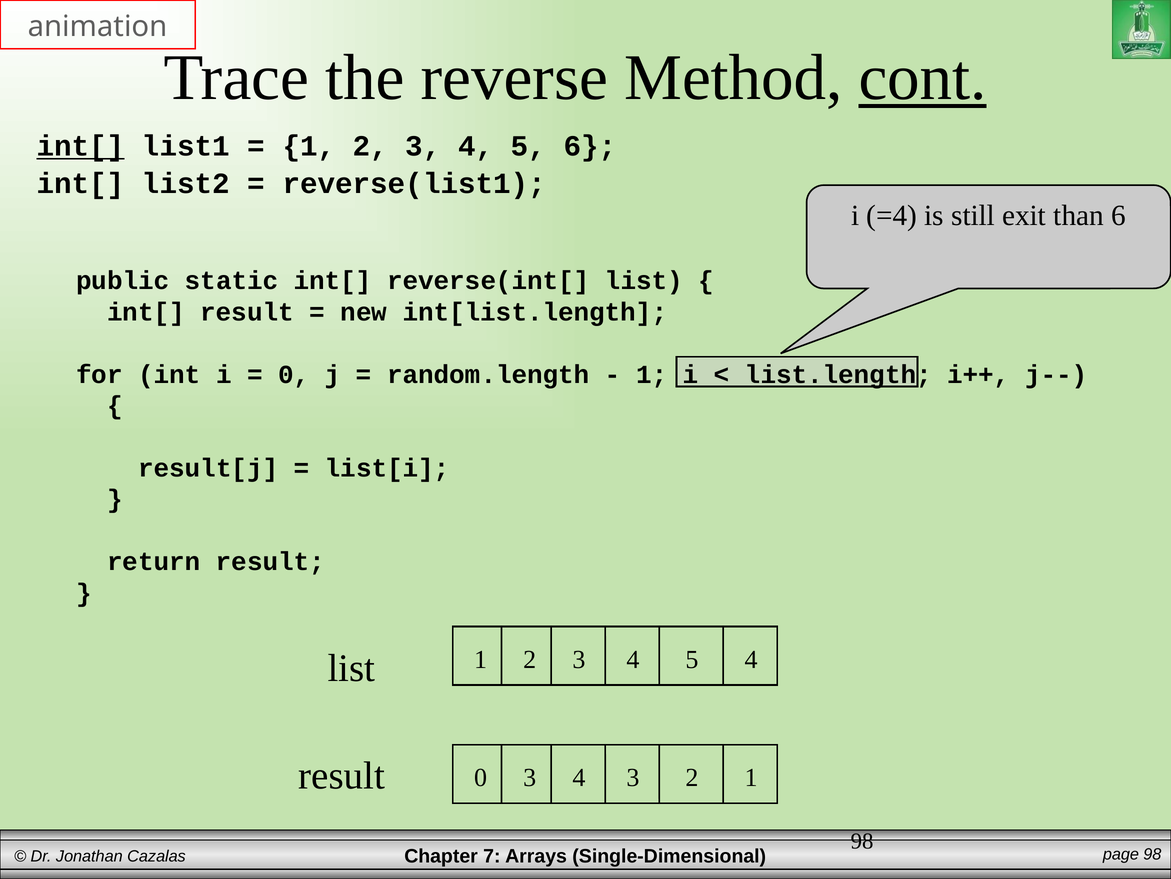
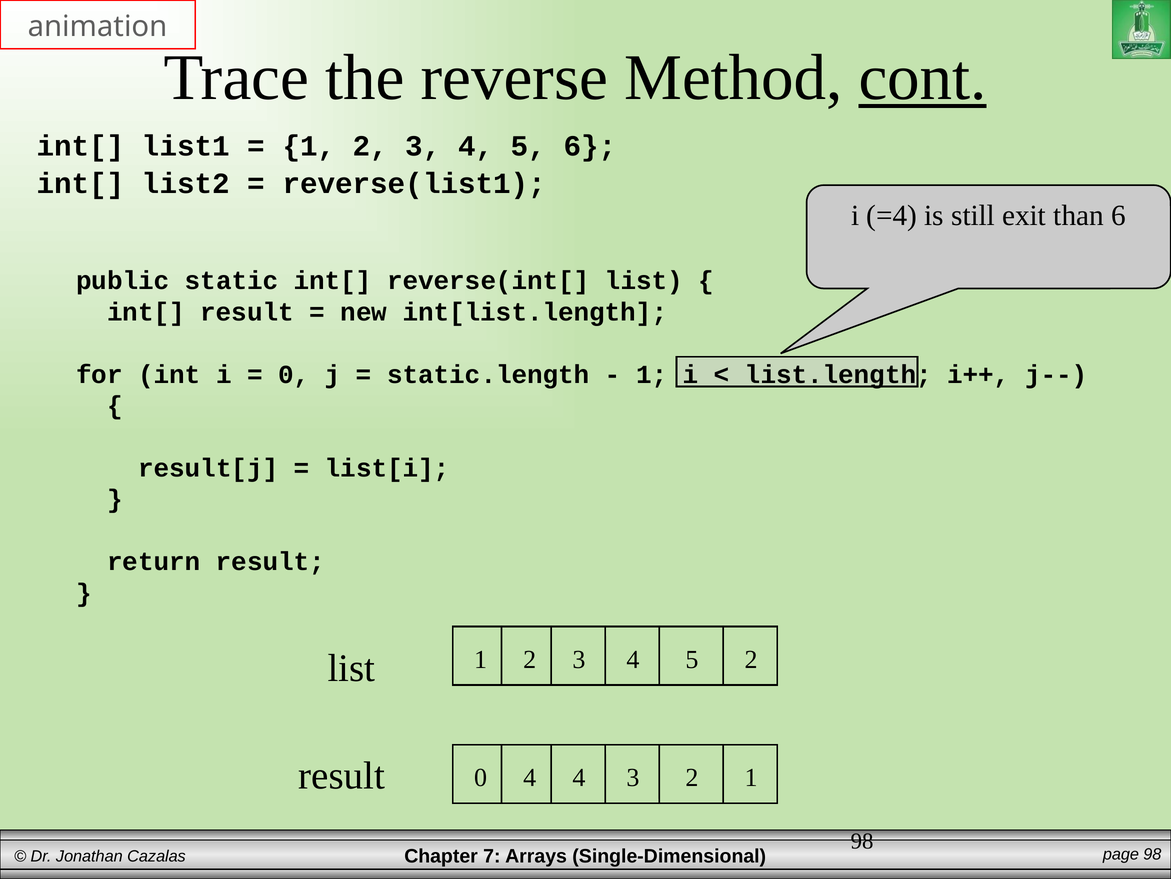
int[ underline: present -> none (81, 146)
random.length: random.length -> static.length (488, 374)
5 4: 4 -> 2 (751, 659)
0 3: 3 -> 4 (530, 777)
